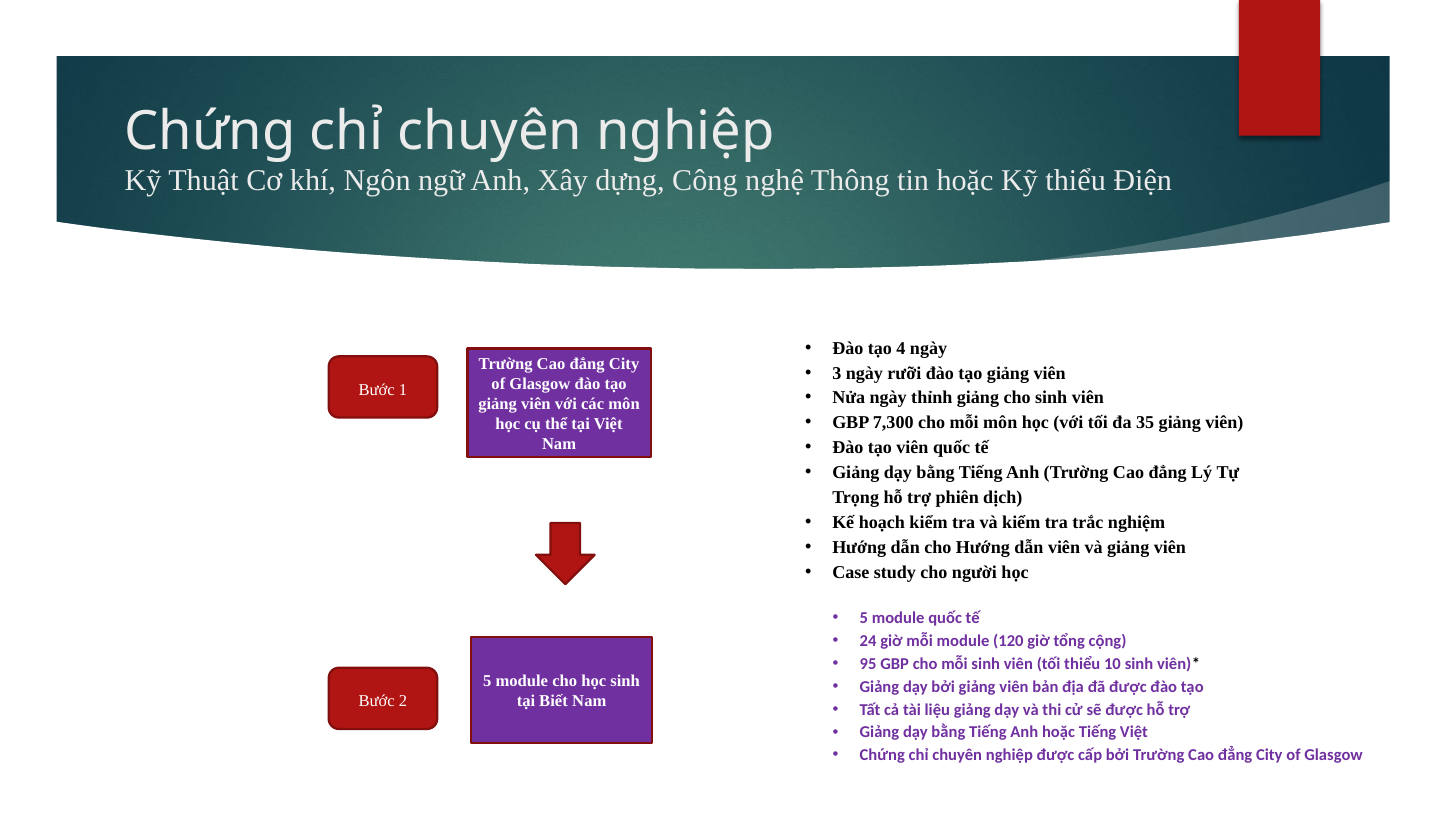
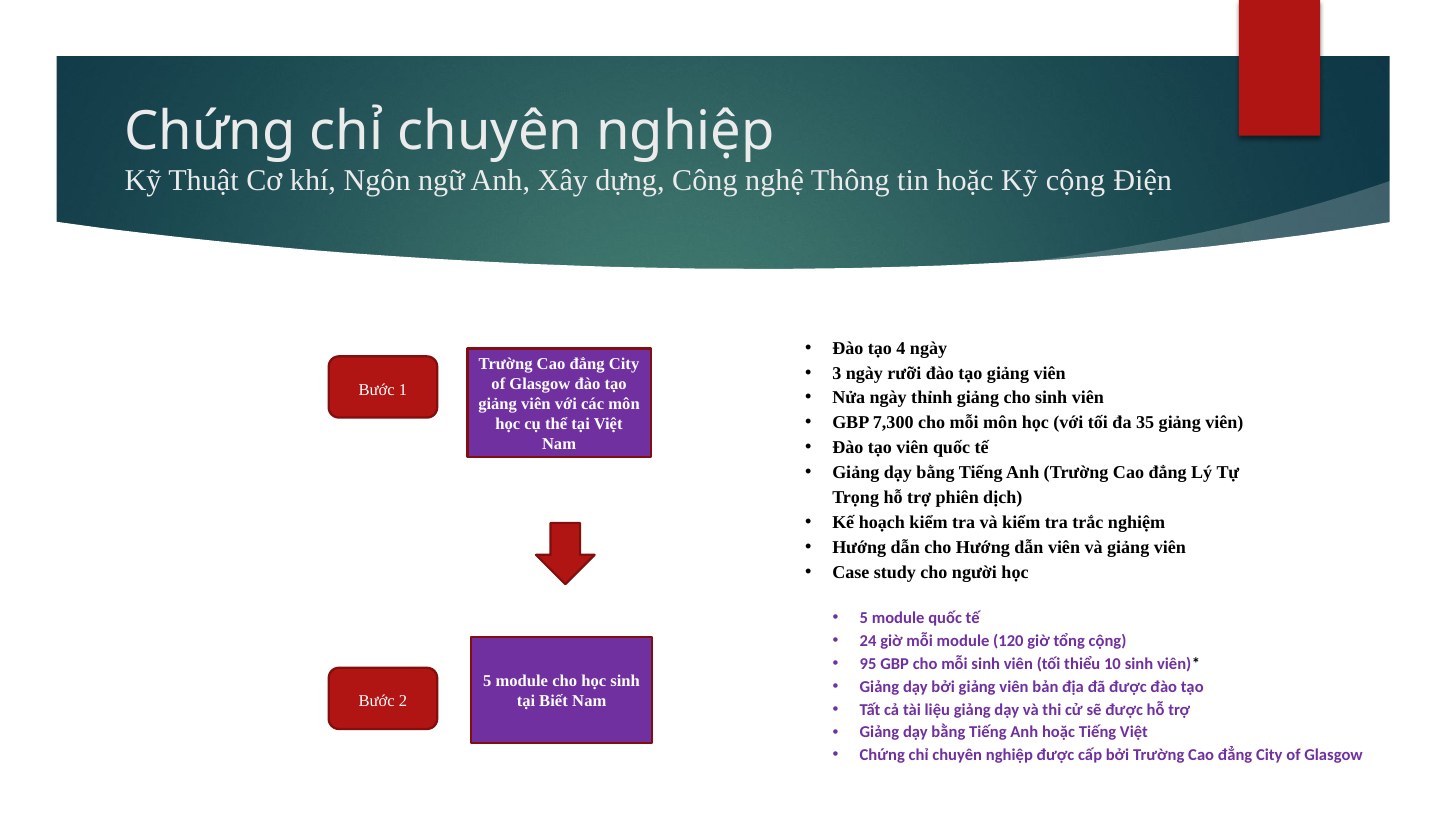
Kỹ thiểu: thiểu -> cộng (1076, 180)
